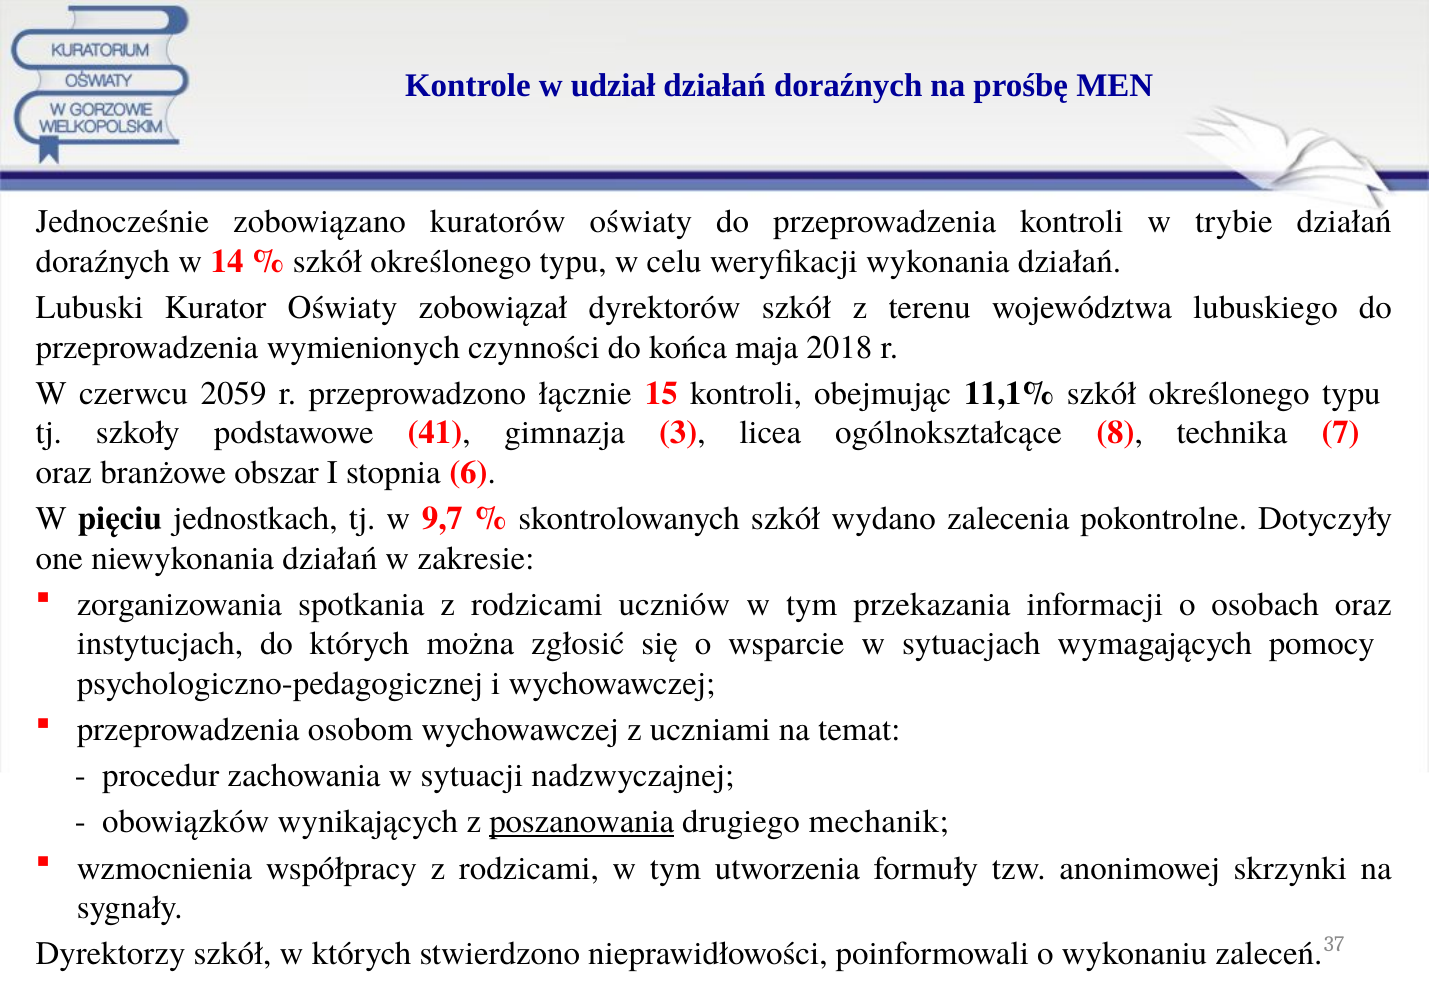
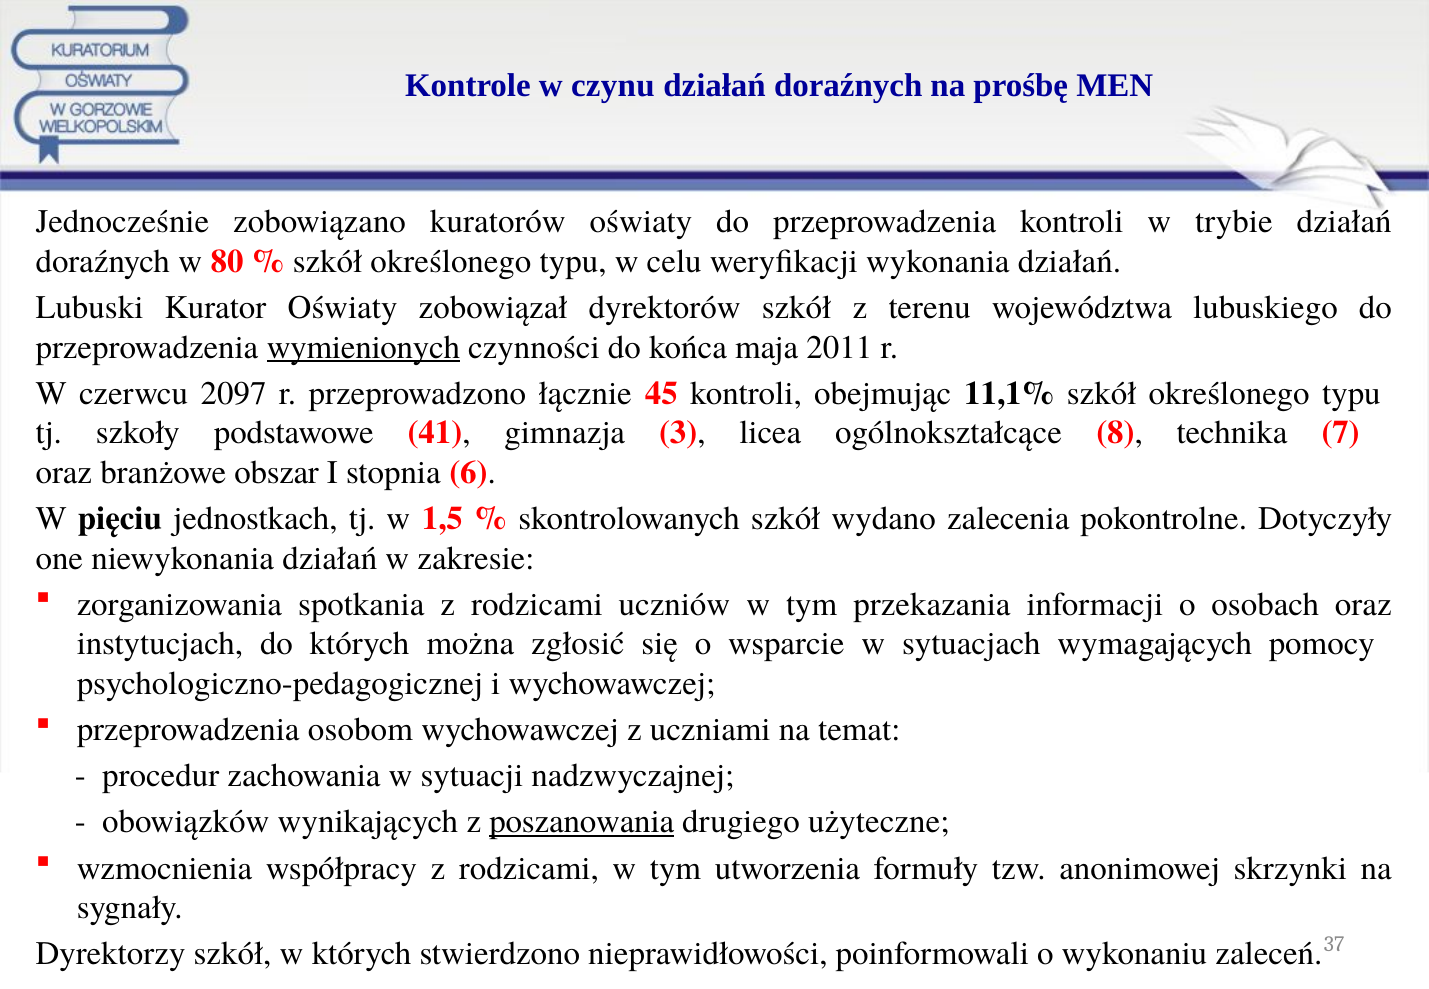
udział: udział -> czynu (613, 86)
14: 14 -> 80 (227, 262)
wymienionych underline: none -> present (363, 347)
2018: 2018 -> 2011 (839, 347)
2059: 2059 -> 2097 (234, 394)
15: 15 -> 45 (661, 394)
9,7: 9,7 -> 1,5 (442, 519)
mechanik: mechanik -> użyteczne (879, 822)
